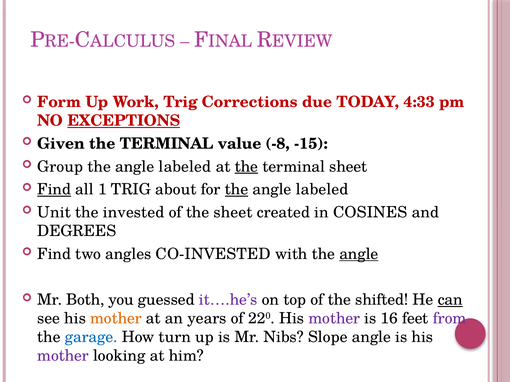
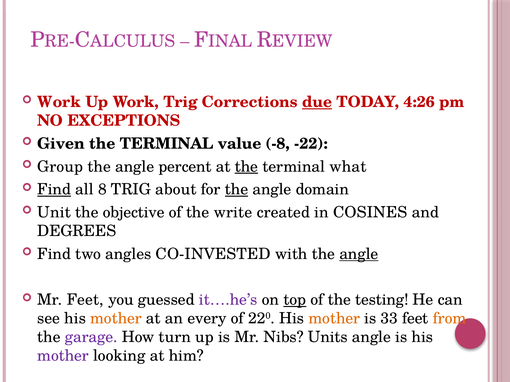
Form: Form -> Work (59, 102)
due underline: none -> present (317, 102)
4:33: 4:33 -> 4:26 (419, 102)
EXCEPTIONS underline: present -> none (124, 121)
-15: -15 -> -22 (311, 144)
labeled: labeled -> percent (185, 167)
terminal sheet: sheet -> what (348, 167)
1: 1 -> 8 (102, 190)
labeled: labeled -> domain (322, 190)
invested: invested -> objective (134, 213)
the sheet: sheet -> write (233, 213)
Mr Both: Both -> Feet (85, 300)
top underline: none -> present (295, 300)
shifted: shifted -> testing (382, 300)
can underline: present -> none (450, 300)
years: years -> every (207, 319)
mother colour: purple -> orange (334, 319)
16: 16 -> 33 (389, 319)
from colour: purple -> orange (450, 319)
garage colour: blue -> purple (91, 338)
Slope: Slope -> Units (328, 338)
